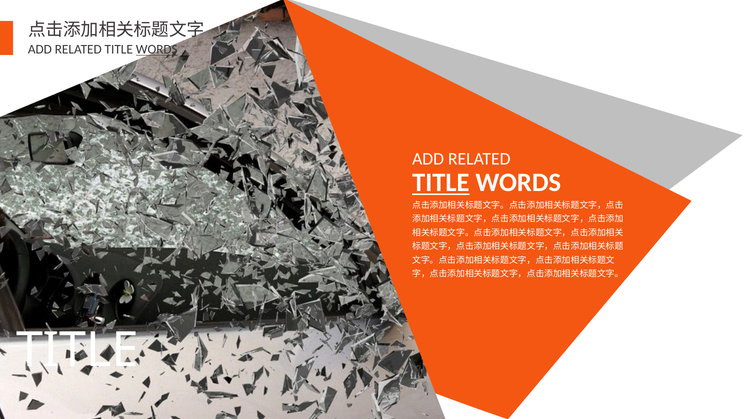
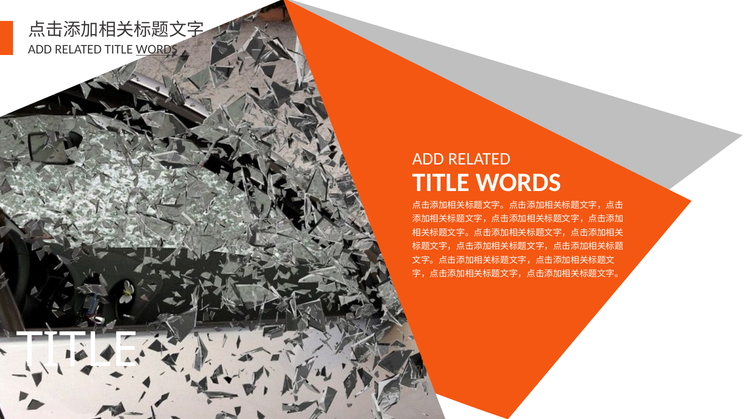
TITLE underline: present -> none (441, 182)
